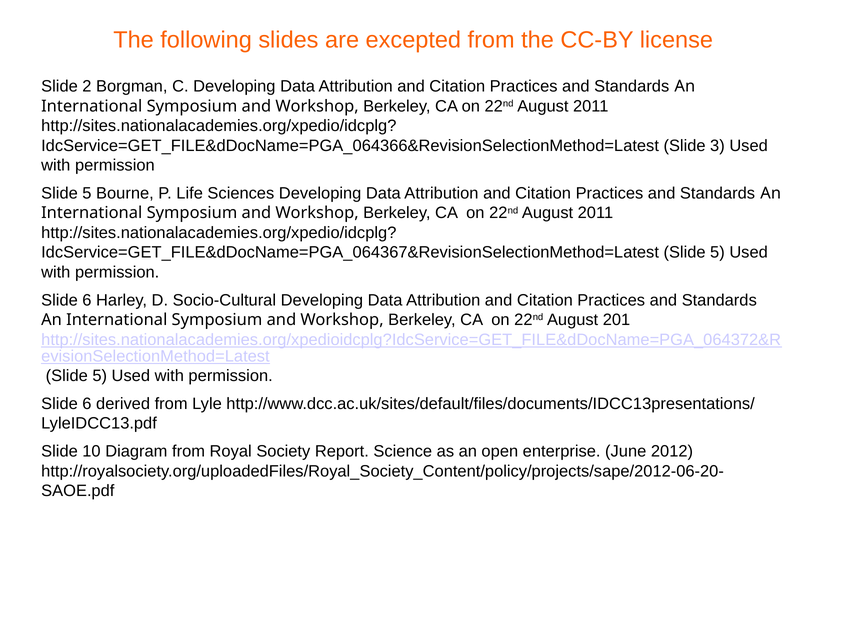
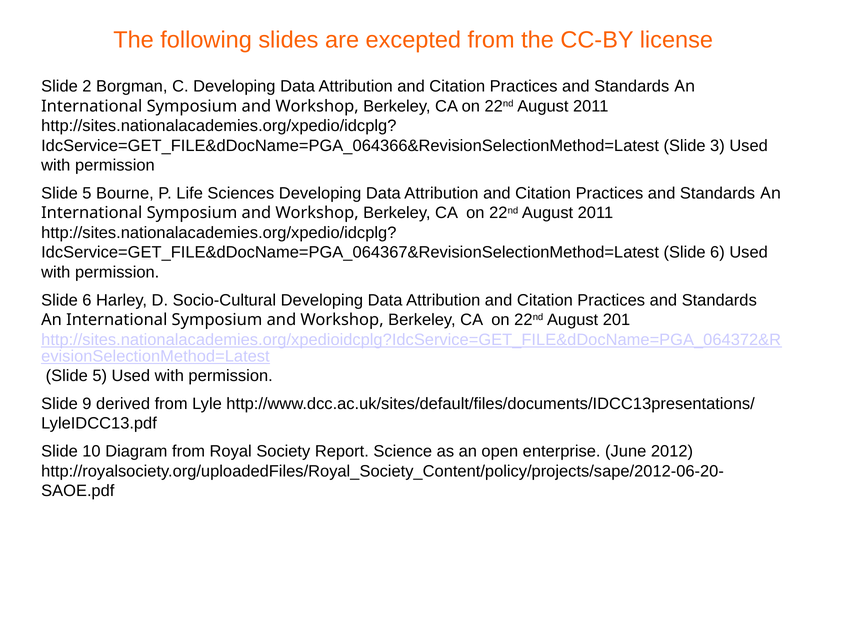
5: 5 -> 6 (717, 253)
6: 6 -> 9 (87, 404)
